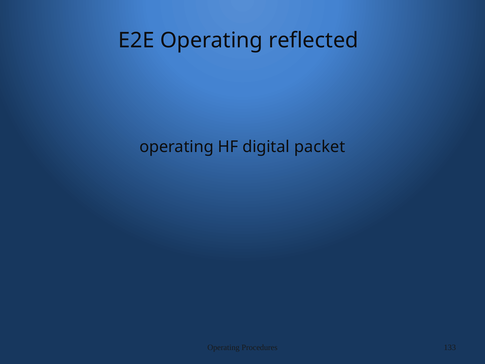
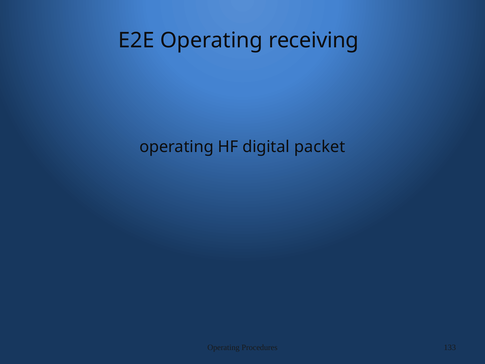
reflected: reflected -> receiving (314, 40)
